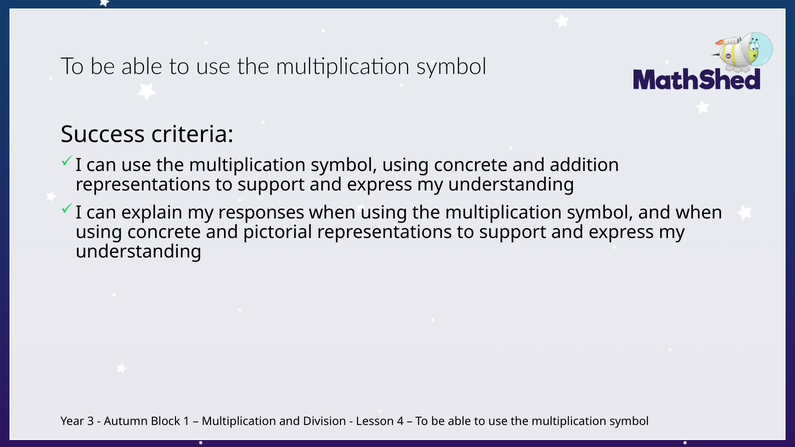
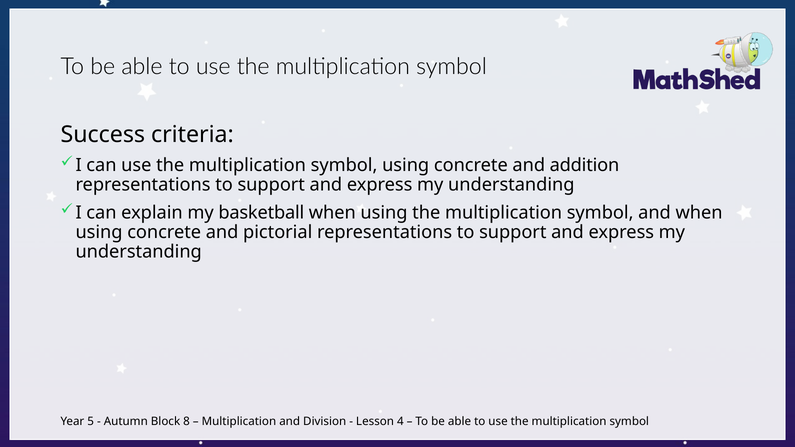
responses: responses -> basketball (261, 213)
3: 3 -> 5 (91, 421)
1: 1 -> 8 (186, 421)
